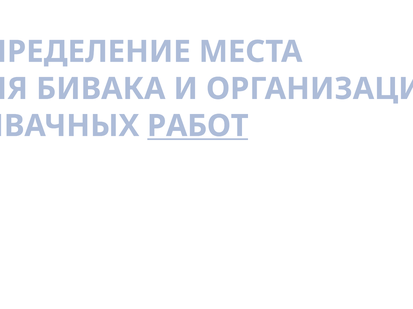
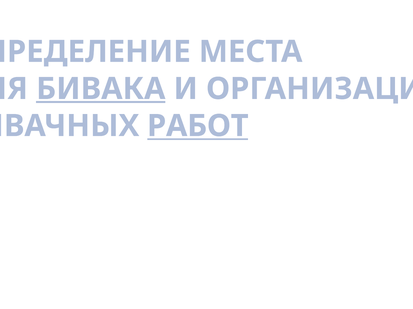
БИВАКА underline: none -> present (101, 89)
